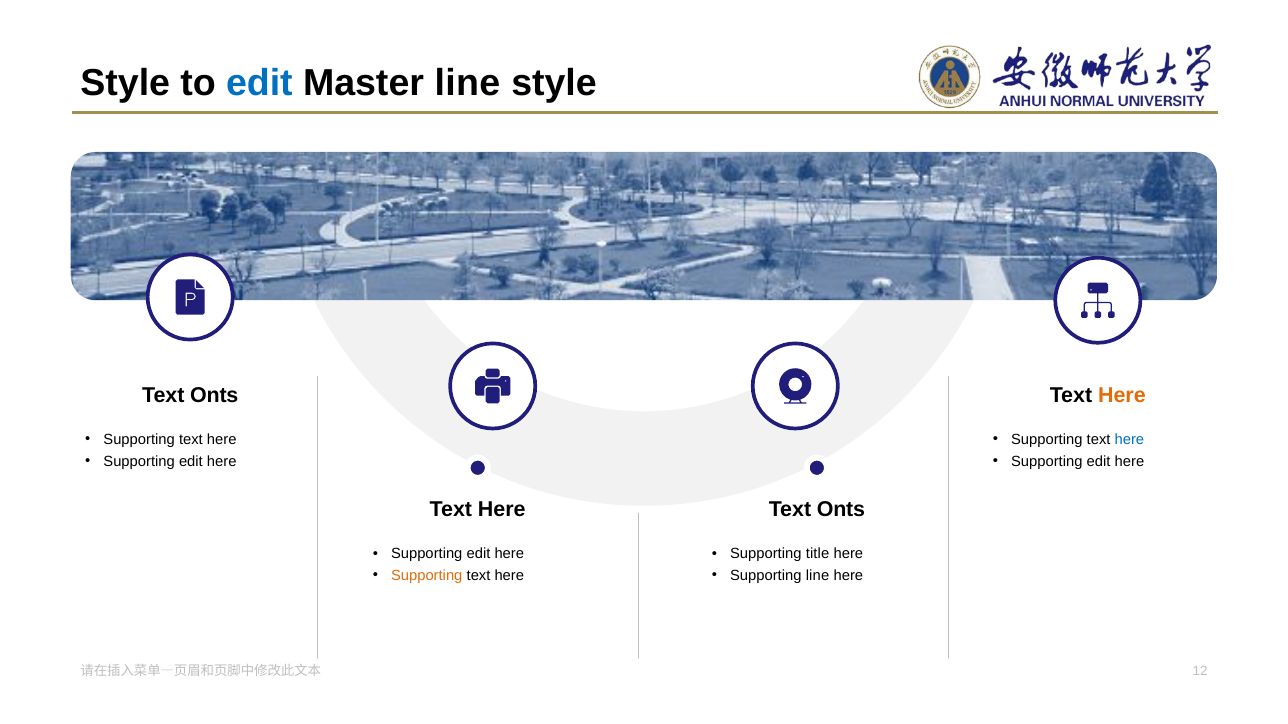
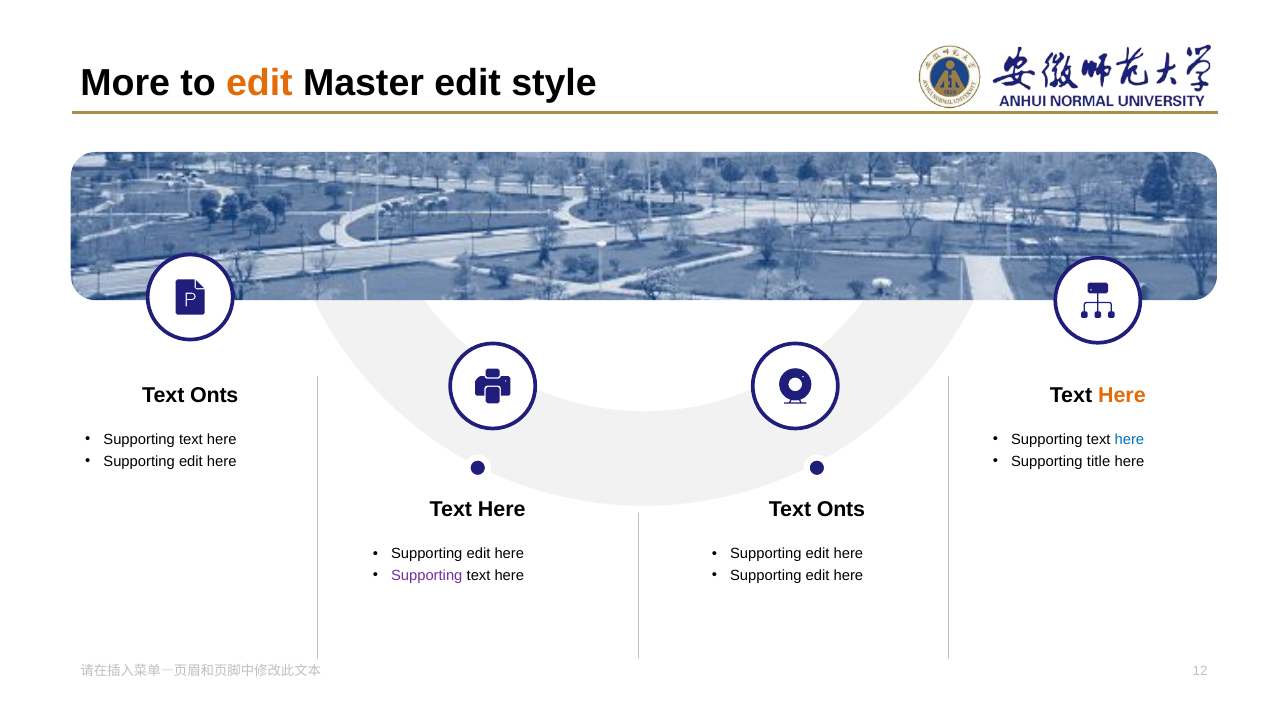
Style: Style -> More (125, 83)
edit colour: blue -> orange (259, 83)
Master line: line -> edit (468, 83)
edit: edit -> title (1099, 461)
title: title -> edit (818, 554)
Supporting colour: orange -> purple (427, 576)
line: line -> edit (818, 576)
